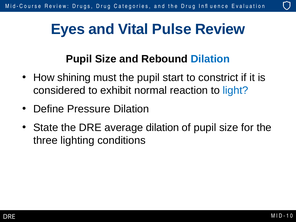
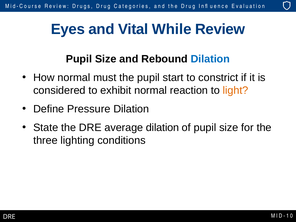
Pulse: Pulse -> While (172, 29)
How shining: shining -> normal (74, 78)
light colour: blue -> orange (236, 90)
